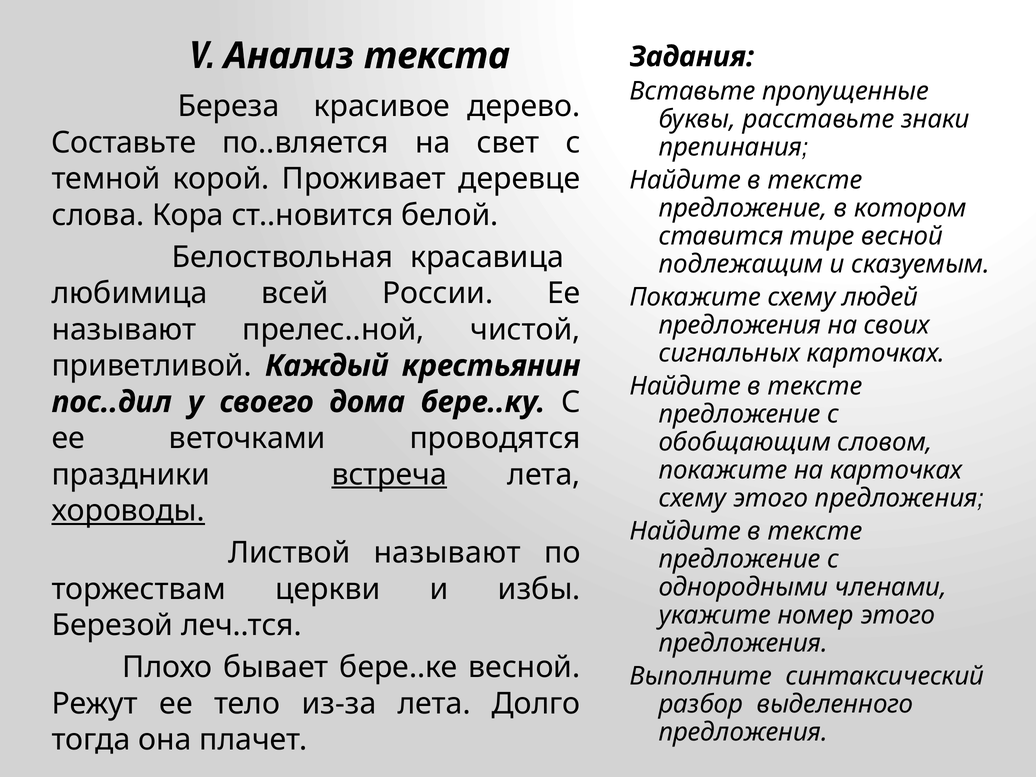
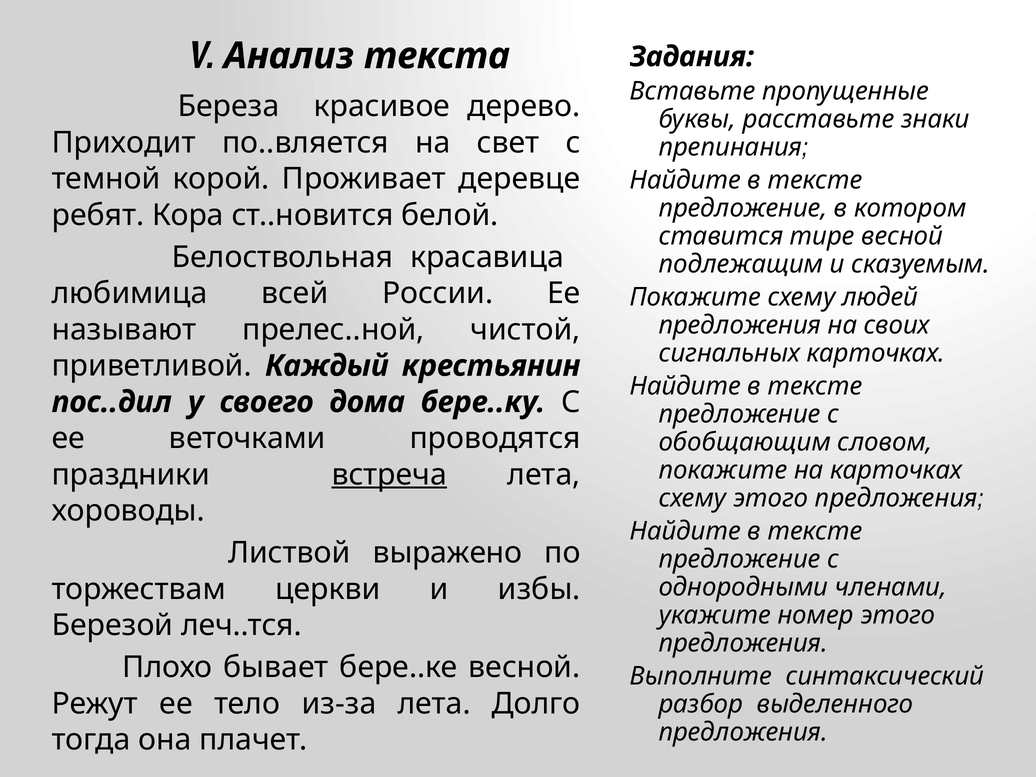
Составьте: Составьте -> Приходит (124, 143)
слова: слова -> ребят (98, 215)
хороводы underline: present -> none (128, 511)
Листвой называют: называют -> выражено (448, 553)
